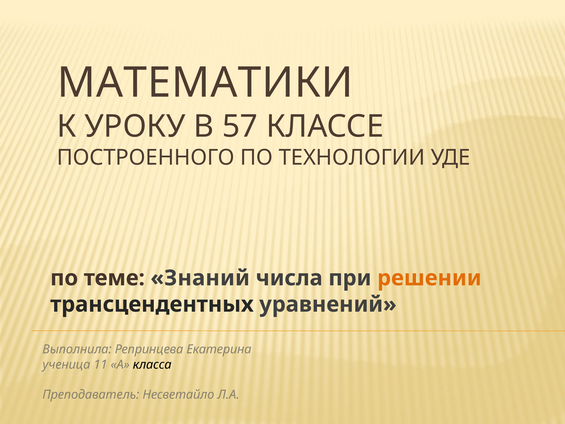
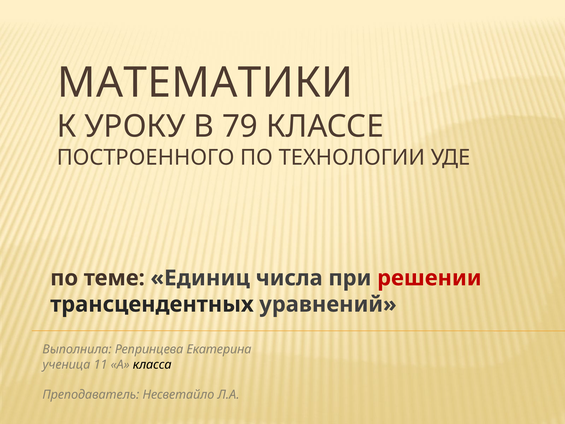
57: 57 -> 79 (240, 126)
Знаний: Знаний -> Единиц (200, 278)
решении colour: orange -> red (429, 278)
